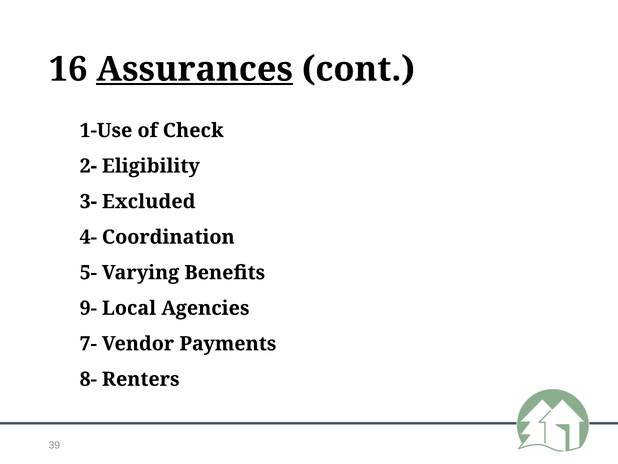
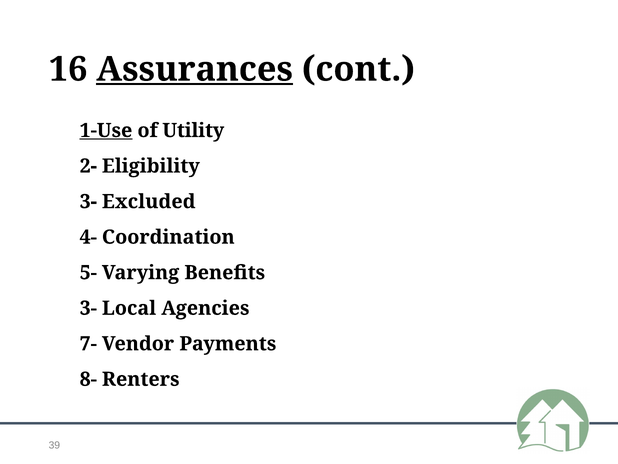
1-Use underline: none -> present (106, 130)
Check: Check -> Utility (193, 130)
9-: 9- -> 3- (88, 308)
